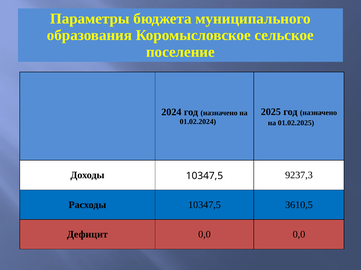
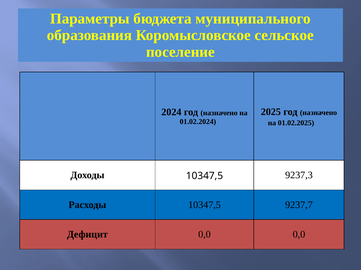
3610,5: 3610,5 -> 9237,7 (299, 205)
